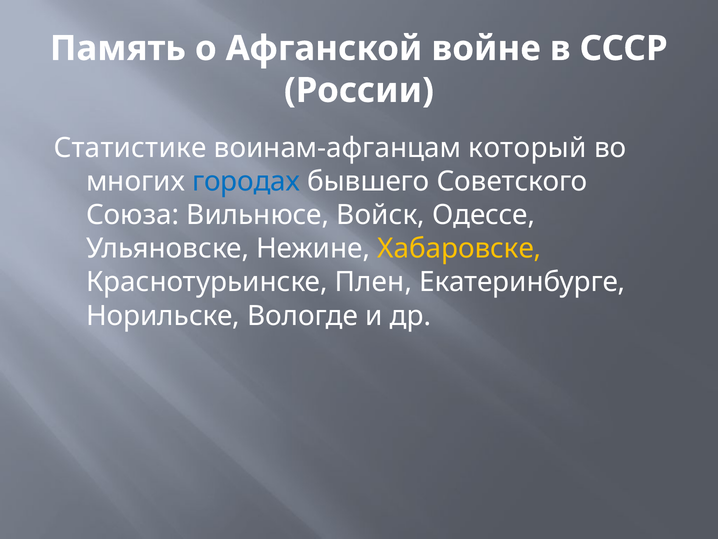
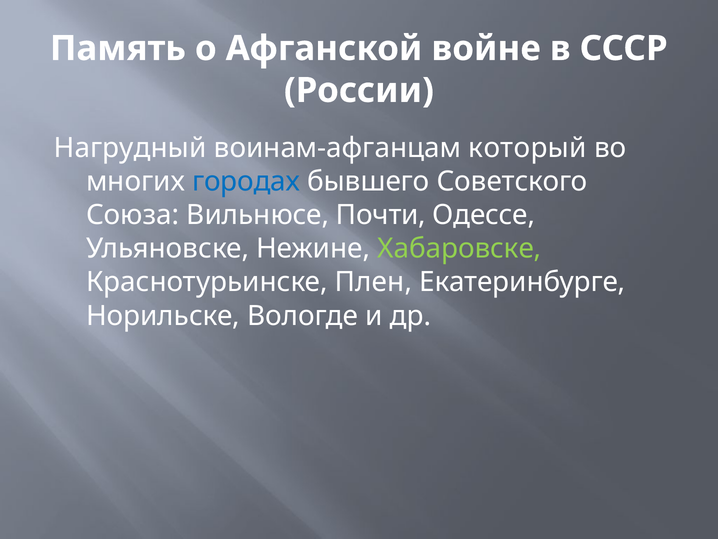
Статистике: Статистике -> Нагрудный (130, 148)
Войск: Войск -> Почти (381, 215)
Хабаровске colour: yellow -> light green (459, 248)
